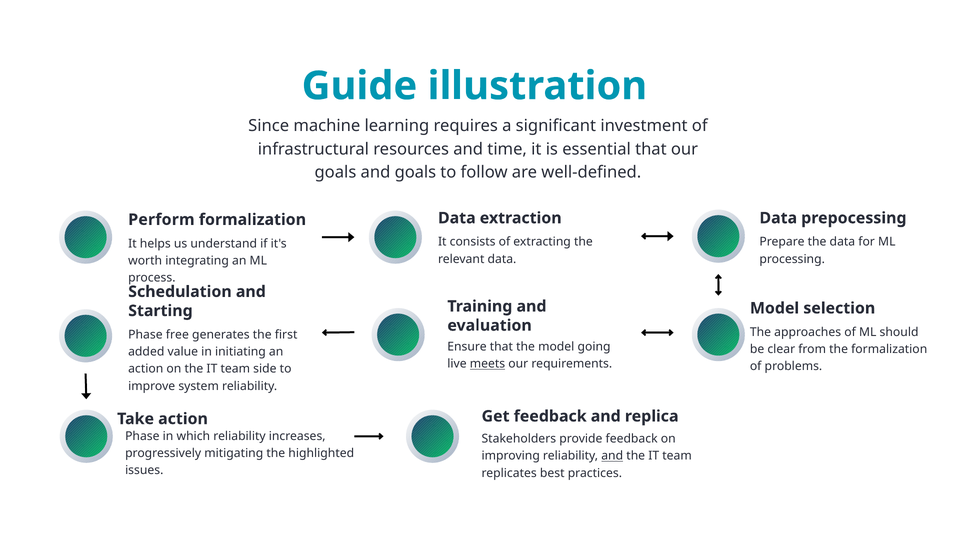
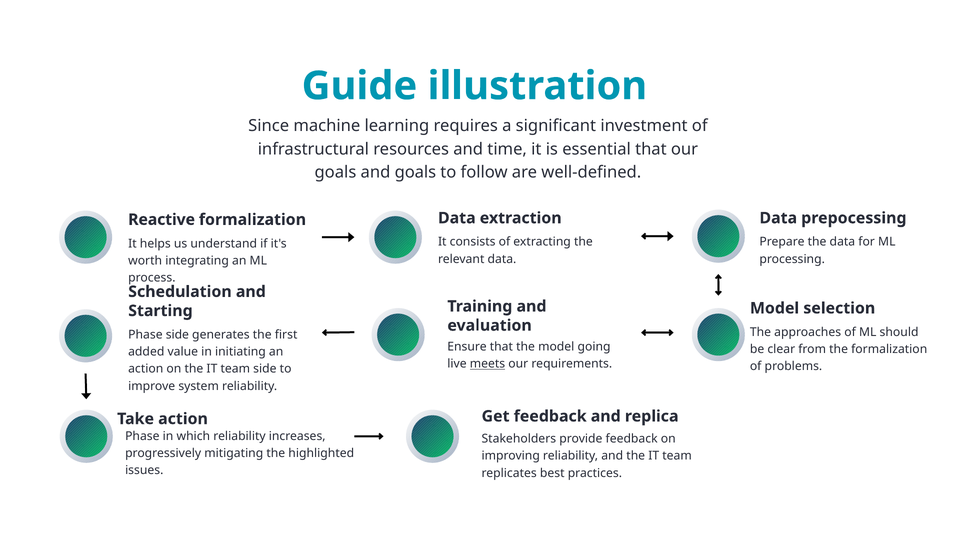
Perform: Perform -> Reactive (162, 220)
Phase free: free -> side (177, 335)
and underline: present -> none (612, 456)
